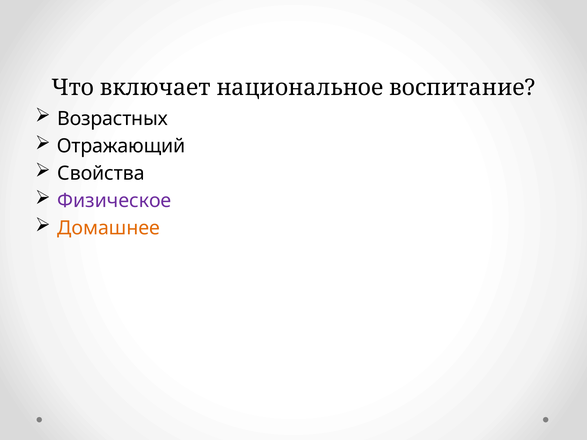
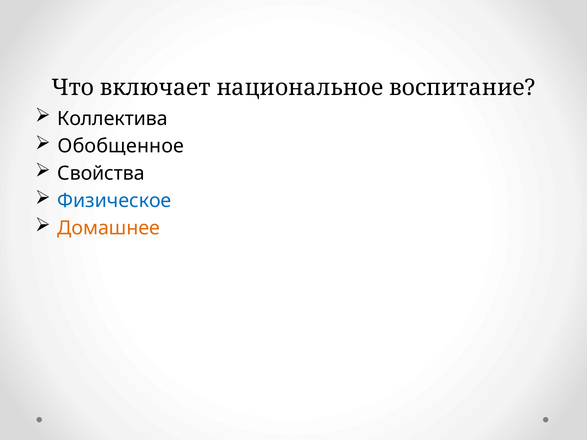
Возрастных: Возрастных -> Коллектива (112, 119)
Отражающий: Отражающий -> Обобщенное (121, 146)
Физическое colour: purple -> blue (114, 201)
